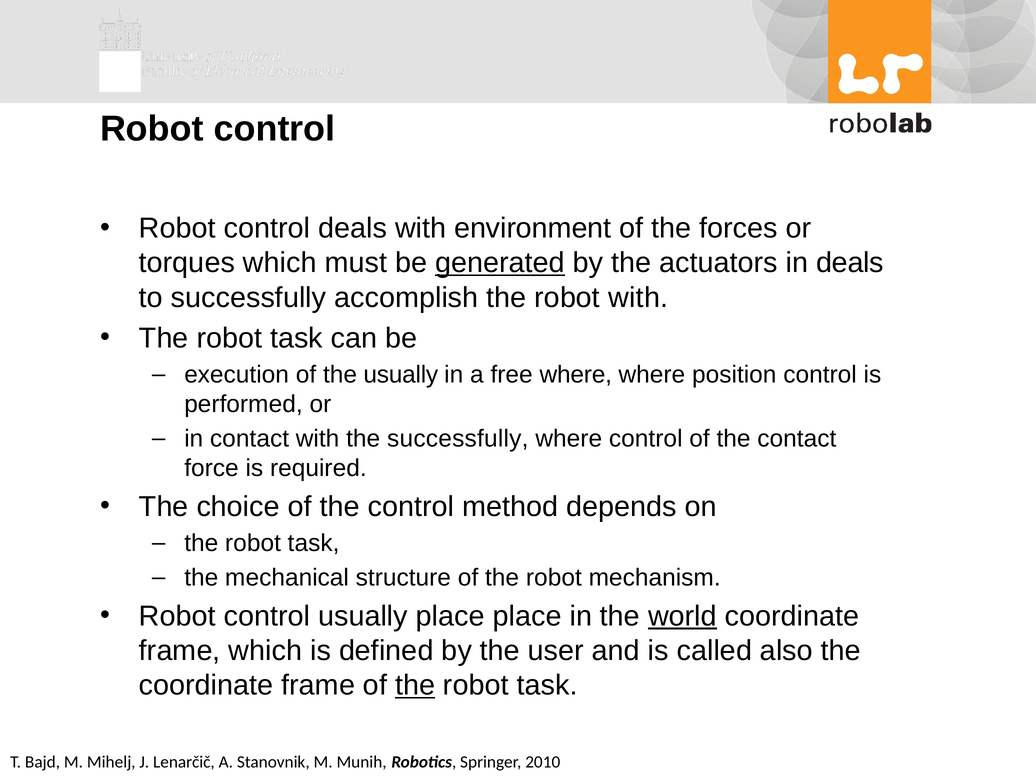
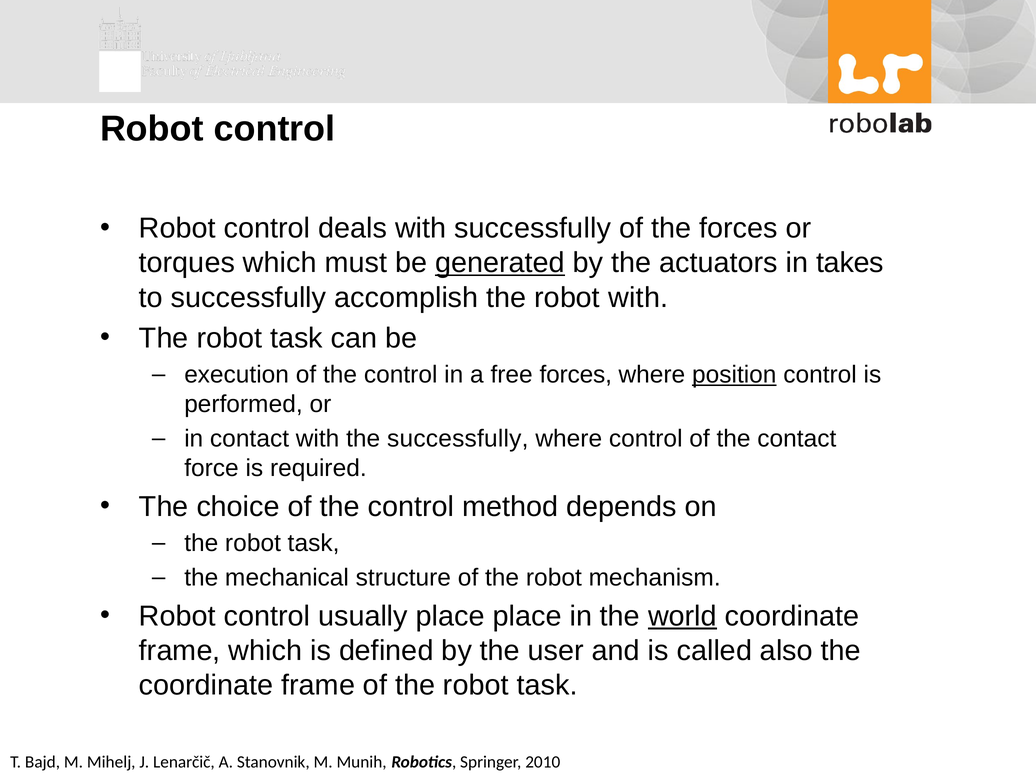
with environment: environment -> successfully (533, 228)
in deals: deals -> takes (850, 263)
execution of the usually: usually -> control (401, 375)
free where: where -> forces (576, 375)
position underline: none -> present (734, 375)
the underline: present -> none (415, 685)
